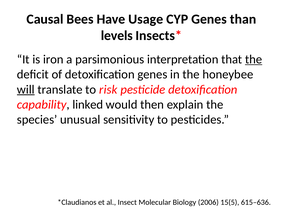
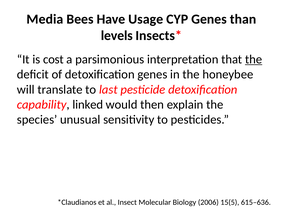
Causal: Causal -> Media (45, 19)
iron: iron -> cost (53, 59)
will underline: present -> none (26, 90)
risk: risk -> last (108, 90)
